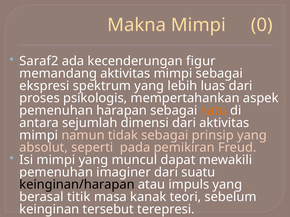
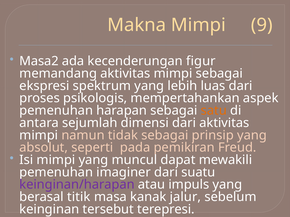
0: 0 -> 9 (262, 25)
Saraf2: Saraf2 -> Masa2 (39, 61)
keinginan/harapan colour: black -> purple (77, 185)
teori: teori -> jalur (185, 197)
